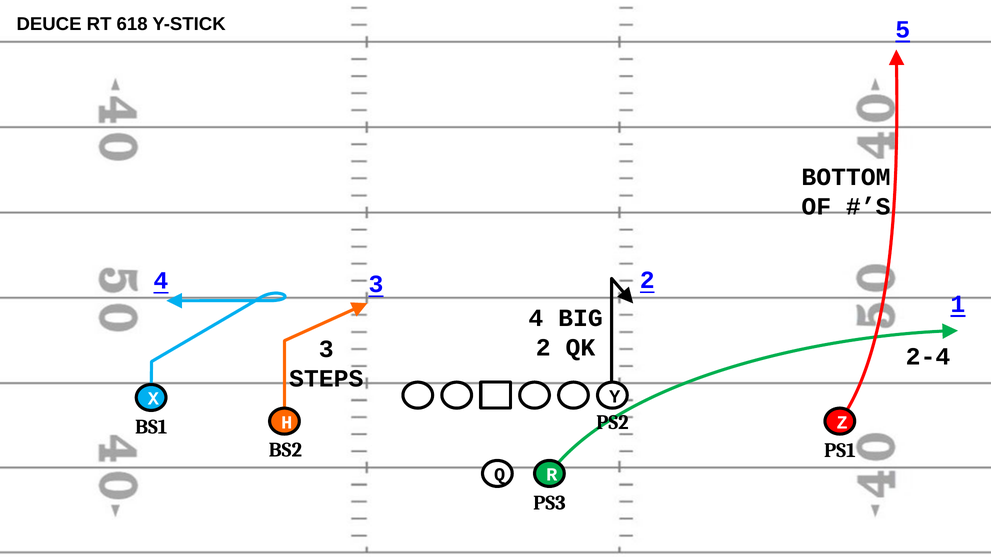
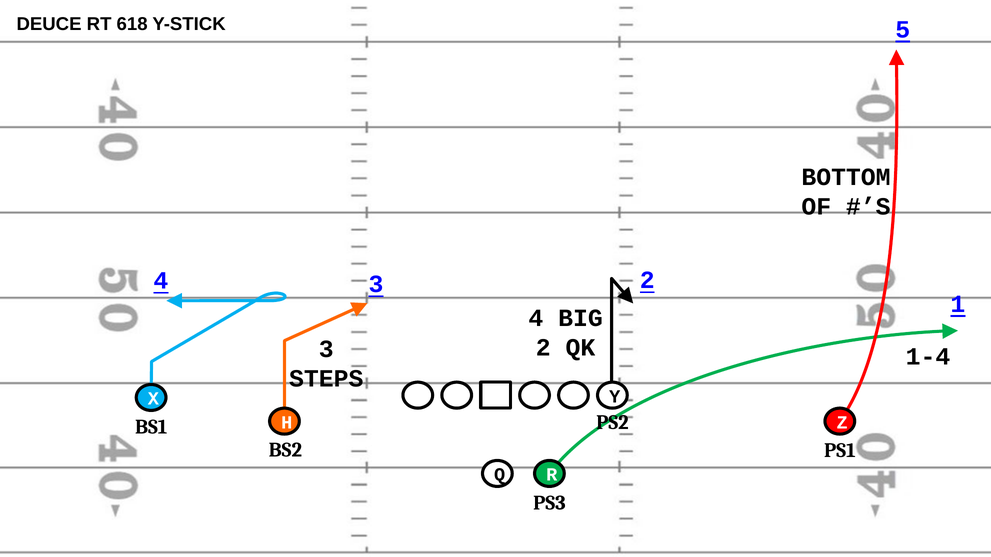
2-4: 2-4 -> 1-4 (928, 357)
